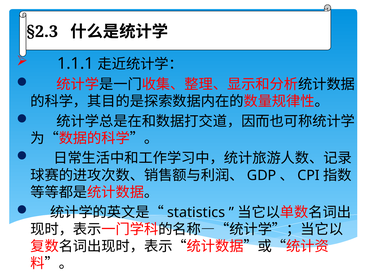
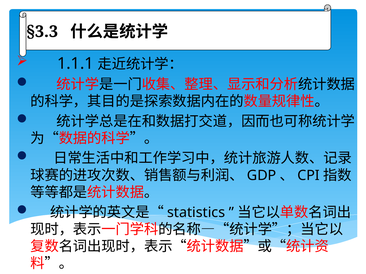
§2.3: §2.3 -> §3.3 (42, 32)
